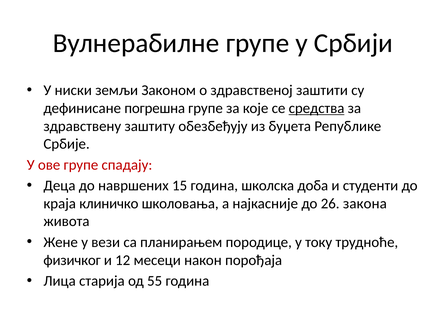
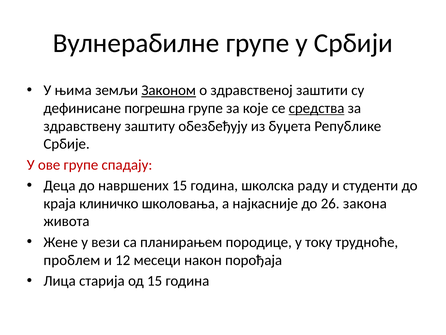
ниски: ниски -> њима (73, 90)
Законом underline: none -> present (169, 90)
доба: доба -> раду (313, 185)
физичког: физичког -> проблем (72, 260)
од 55: 55 -> 15 (155, 281)
